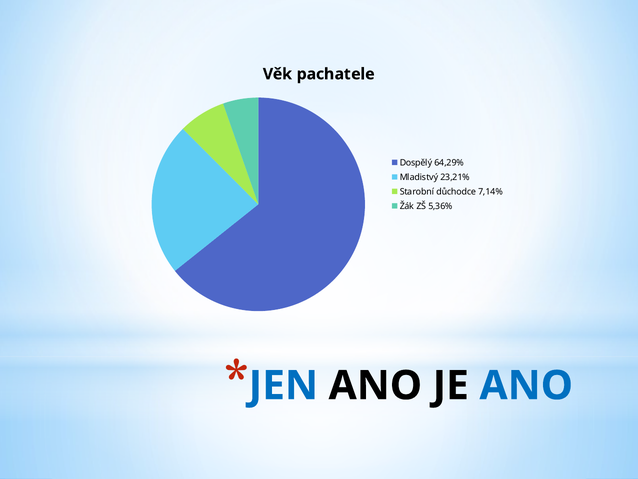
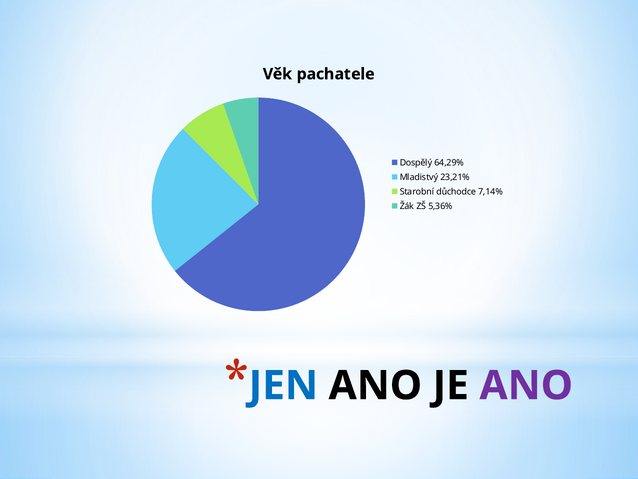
ANO colour: blue -> purple (526, 385)
